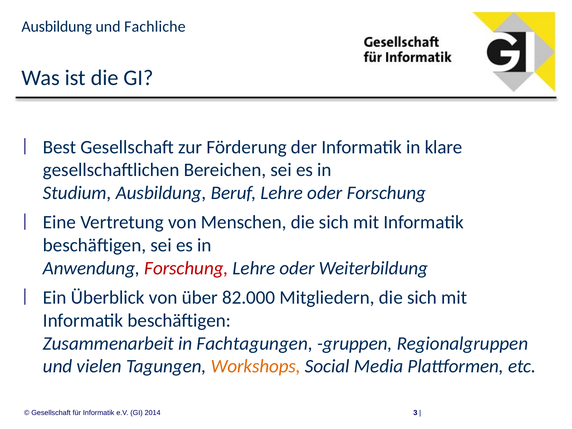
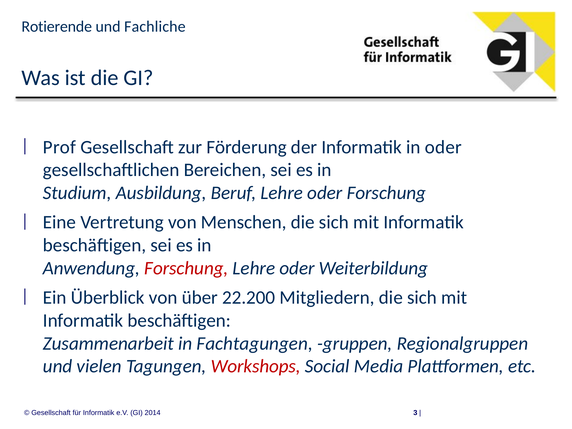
Ausbildung: Ausbildung -> Rotierende (57, 27)
Best: Best -> Prof (59, 147)
in klare: klare -> oder (443, 147)
82.000: 82.000 -> 22.200 (249, 298)
Workshops colour: orange -> red (256, 366)
